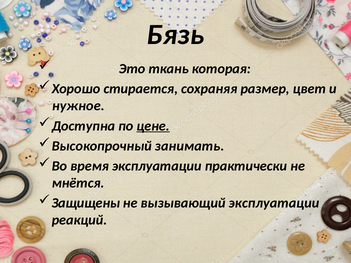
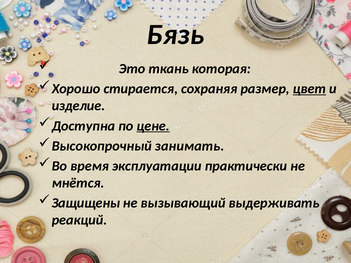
цвет underline: none -> present (309, 89)
нужное: нужное -> изделие (78, 106)
вызывающий эксплуатации: эксплуатации -> выдерживать (274, 203)
